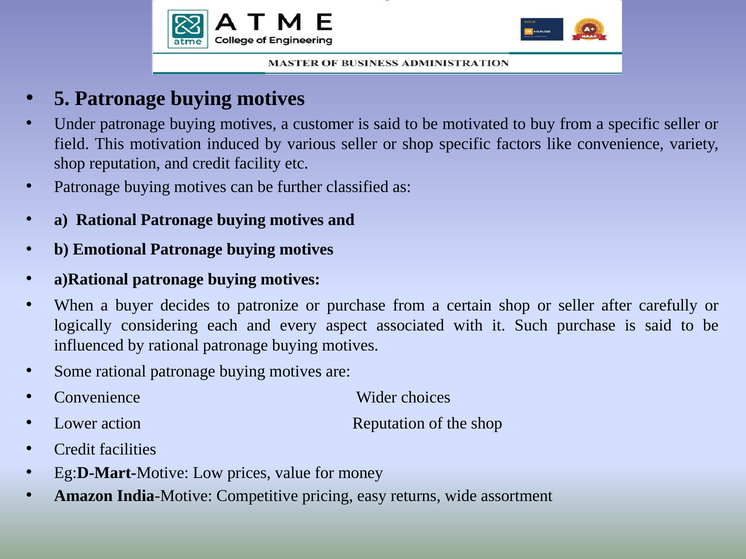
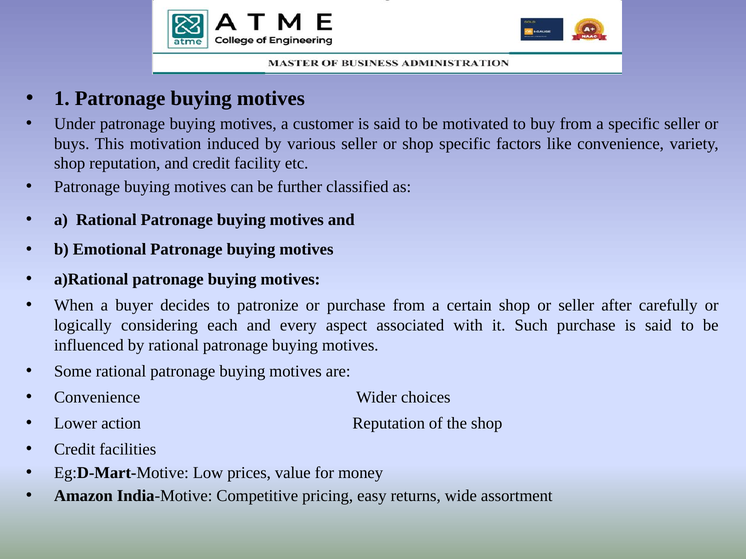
5: 5 -> 1 (62, 98)
field: field -> buys (72, 144)
